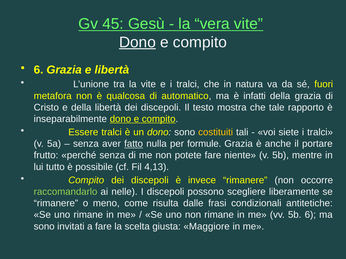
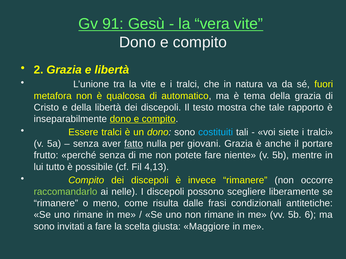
45: 45 -> 91 (113, 24)
Dono underline: present -> none (137, 42)
6: 6 -> 2 (39, 70)
infatti: infatti -> tema (254, 96)
costituiti colour: yellow -> light blue (216, 133)
formule: formule -> giovani (204, 144)
